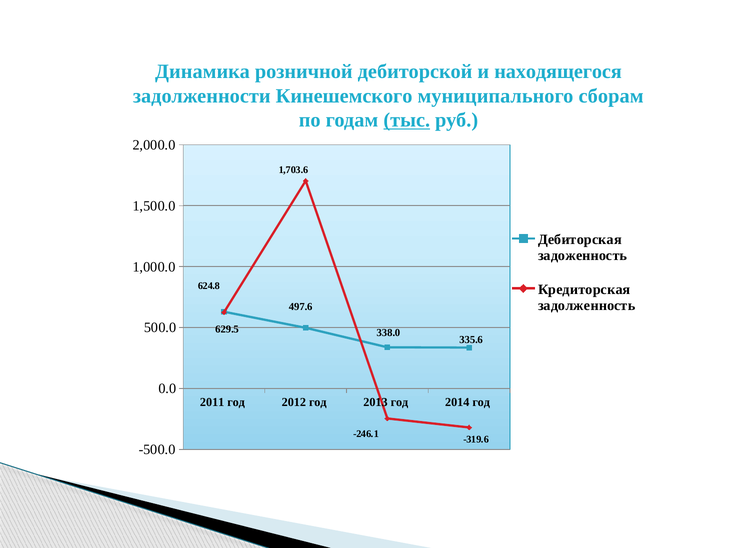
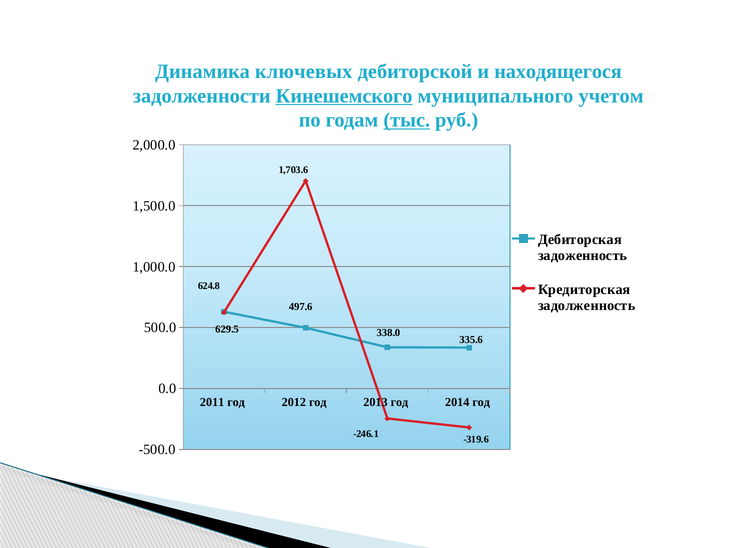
розничной: розничной -> ключевых (304, 71)
Кинешемского underline: none -> present (344, 96)
сборам: сборам -> учетом (611, 96)
